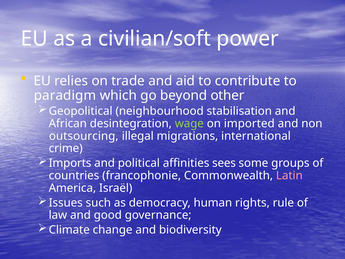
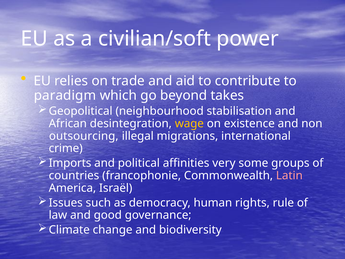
other: other -> takes (227, 95)
wage colour: light green -> yellow (189, 123)
imported: imported -> existence (249, 123)
sees: sees -> very (224, 163)
